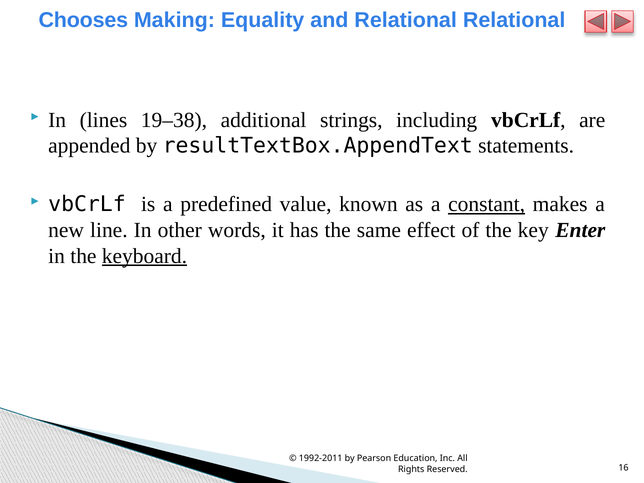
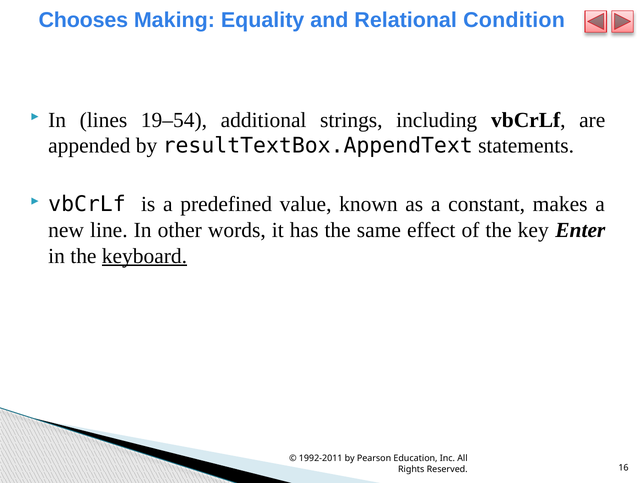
Relational Relational: Relational -> Condition (514, 20)
19–38: 19–38 -> 19–54 (174, 120)
constant underline: present -> none (487, 204)
